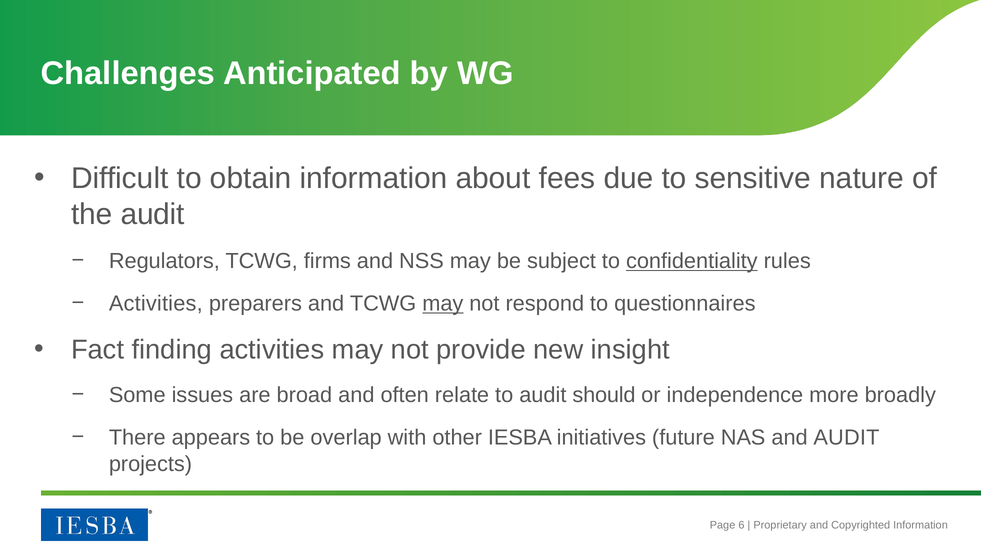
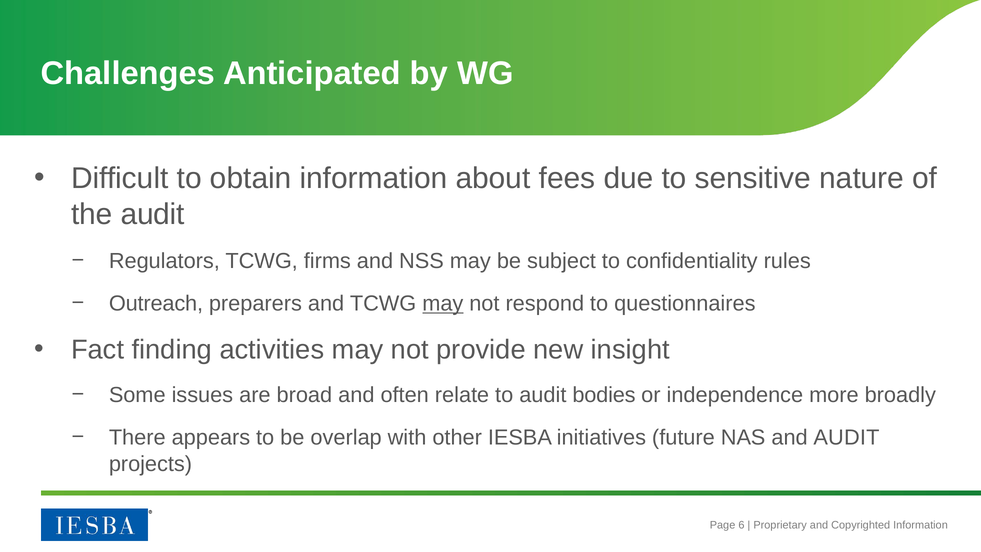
confidentiality underline: present -> none (692, 261)
Activities: Activities -> Outreach (156, 304)
should: should -> bodies (604, 395)
